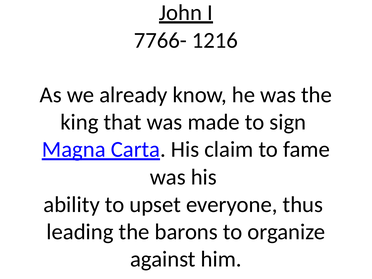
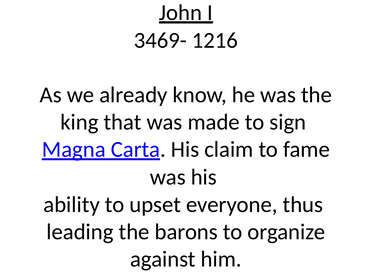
7766-: 7766- -> 3469- (160, 40)
